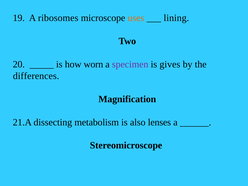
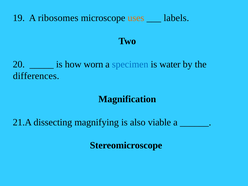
lining: lining -> labels (176, 18)
specimen colour: purple -> blue (130, 64)
gives: gives -> water (170, 64)
metabolism: metabolism -> magnifying (97, 122)
lenses: lenses -> viable (159, 122)
